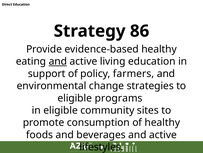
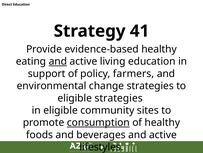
86: 86 -> 41 (140, 31)
eligible programs: programs -> strategies (119, 98)
consumption underline: none -> present (98, 122)
